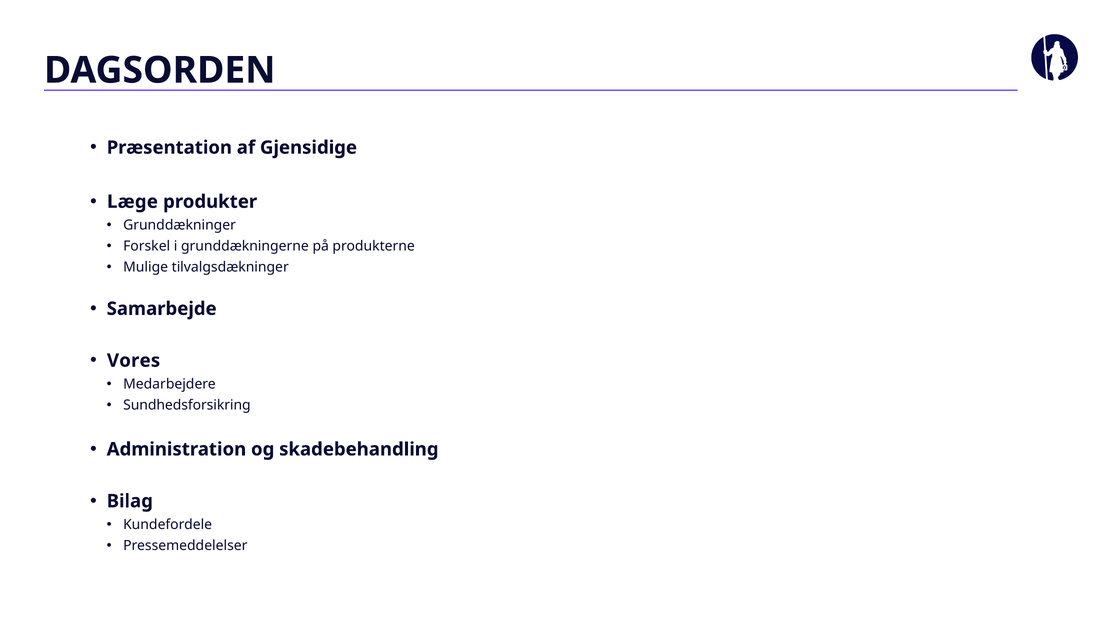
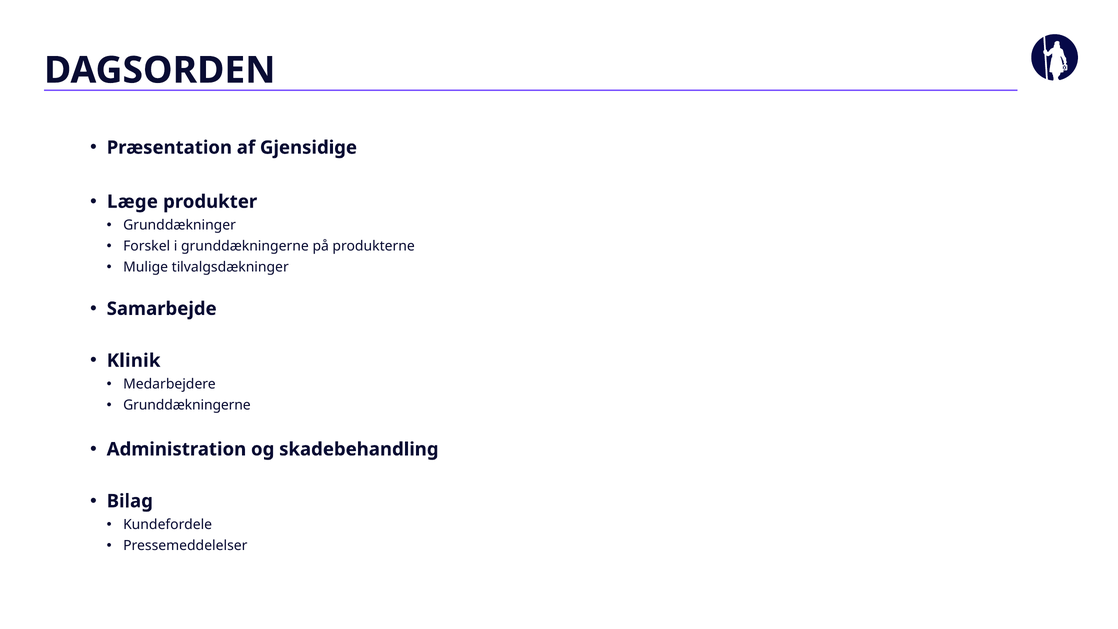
Vores: Vores -> Klinik (134, 361)
Sundhedsforsikring: Sundhedsforsikring -> Grunddækningerne (187, 405)
